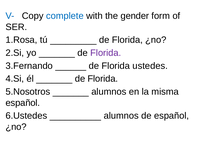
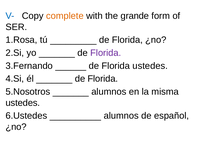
complete colour: blue -> orange (65, 16)
gender: gender -> grande (135, 16)
español: español -> ustedes (23, 103)
